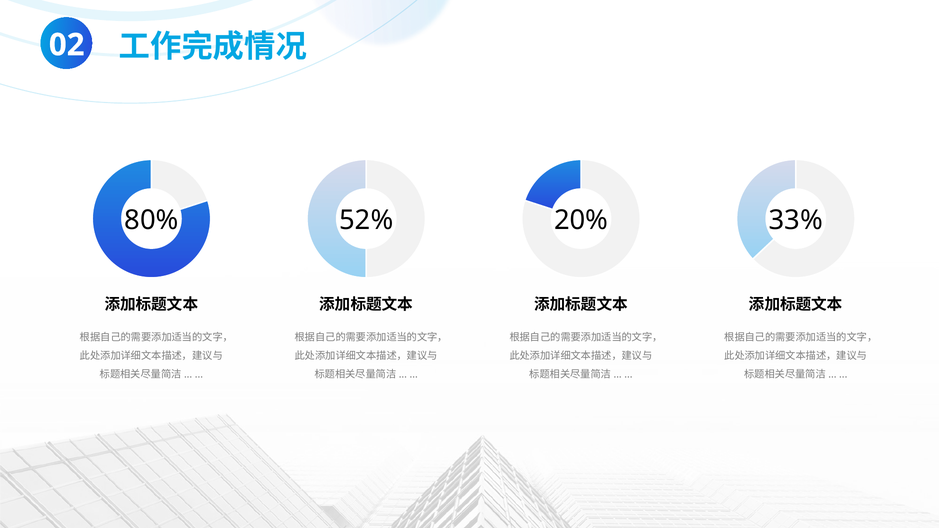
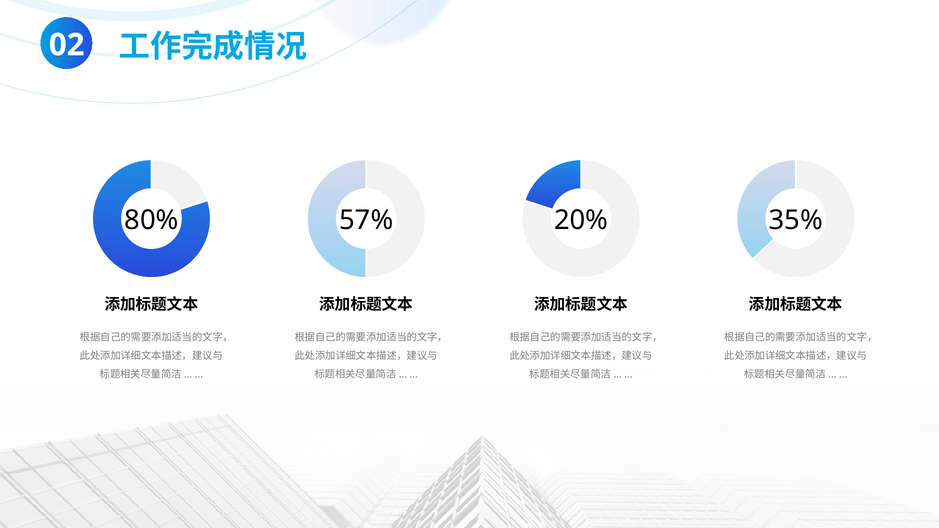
52%: 52% -> 57% (366, 220)
33%: 33% -> 35% (796, 220)
